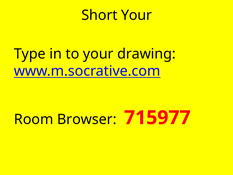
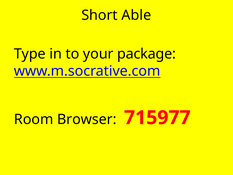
Short Your: Your -> Able (136, 15)
drawing: drawing -> package (147, 54)
